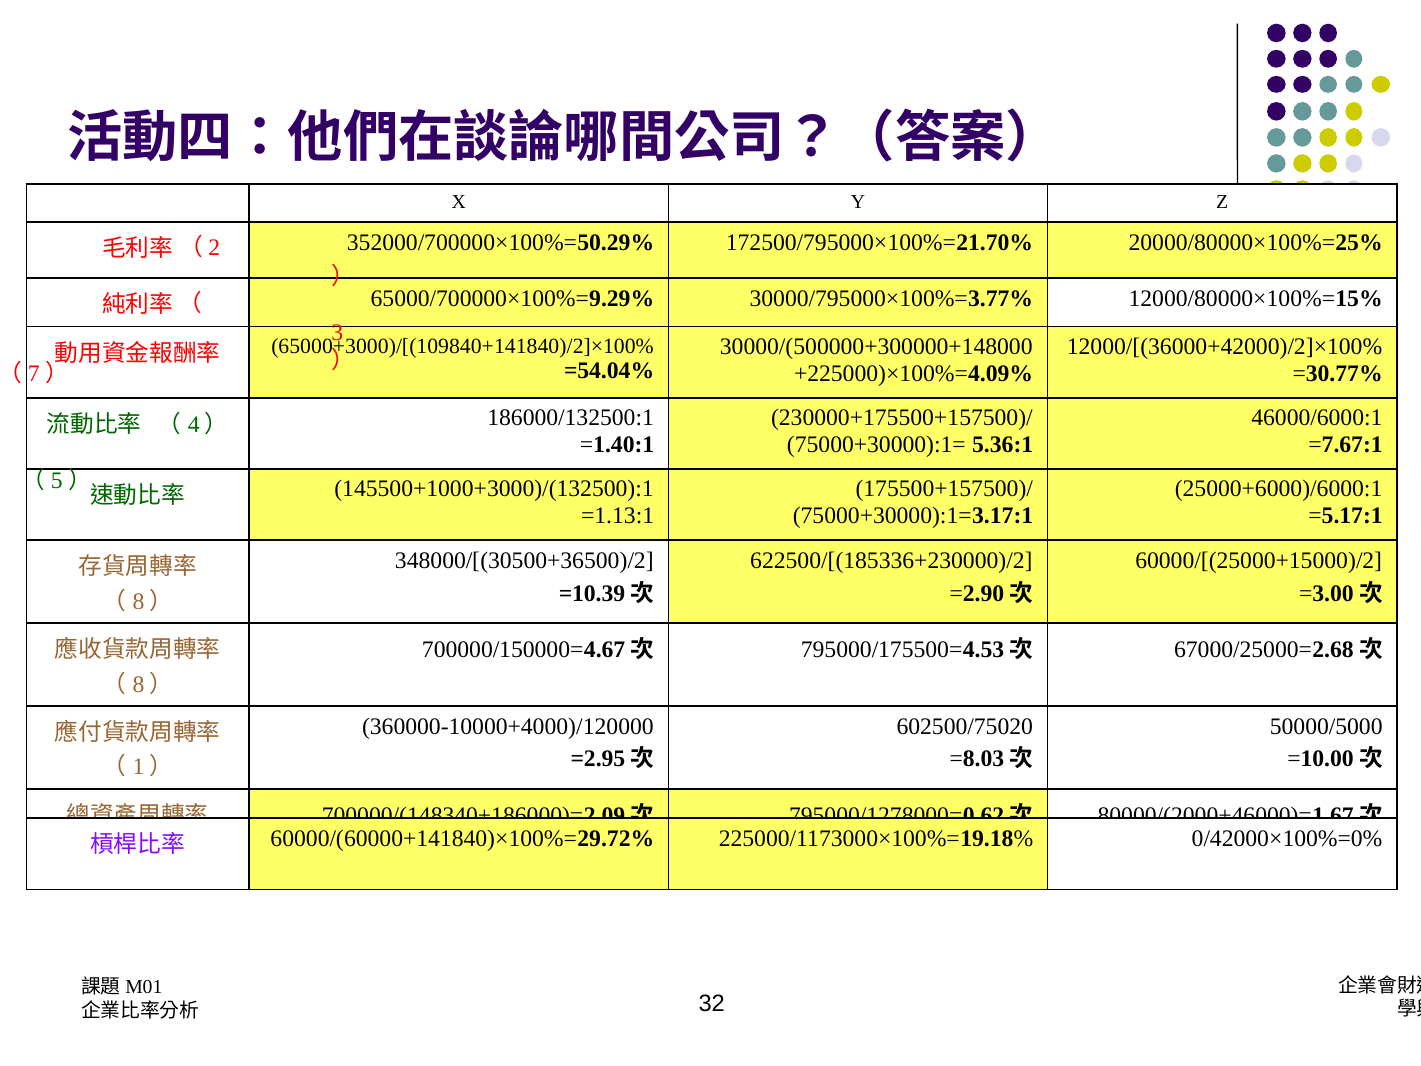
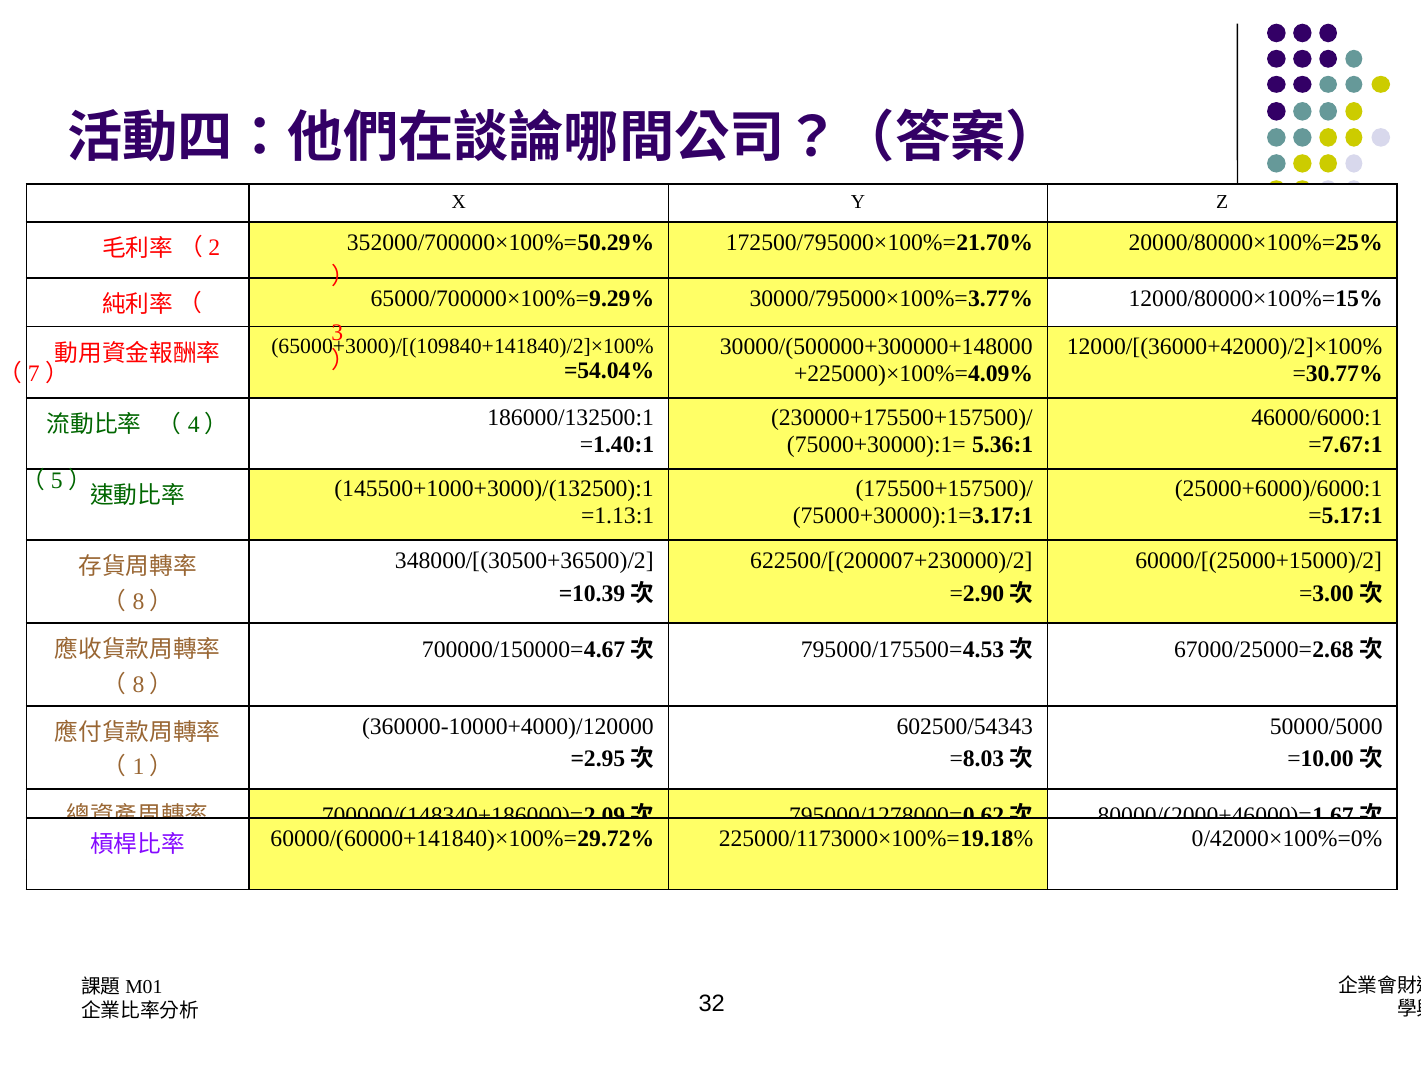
622500/[(185336+230000)/2: 622500/[(185336+230000)/2 -> 622500/[(200007+230000)/2 (891, 560)
602500/75020: 602500/75020 -> 602500/54343 (965, 726)
